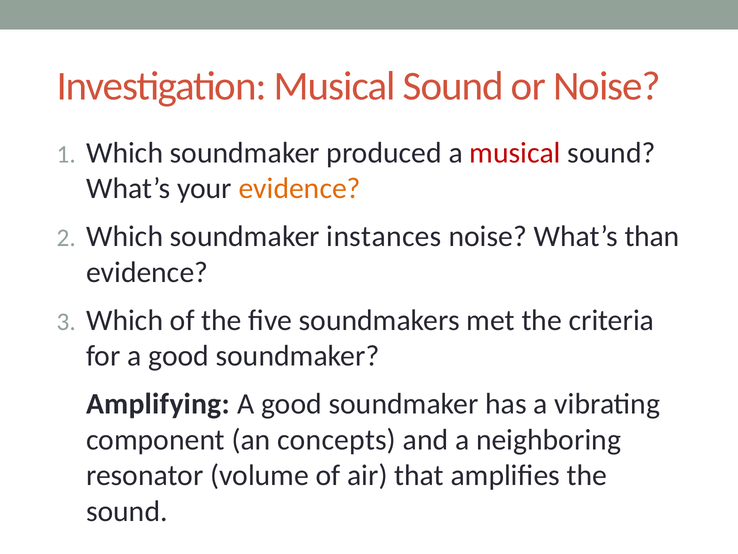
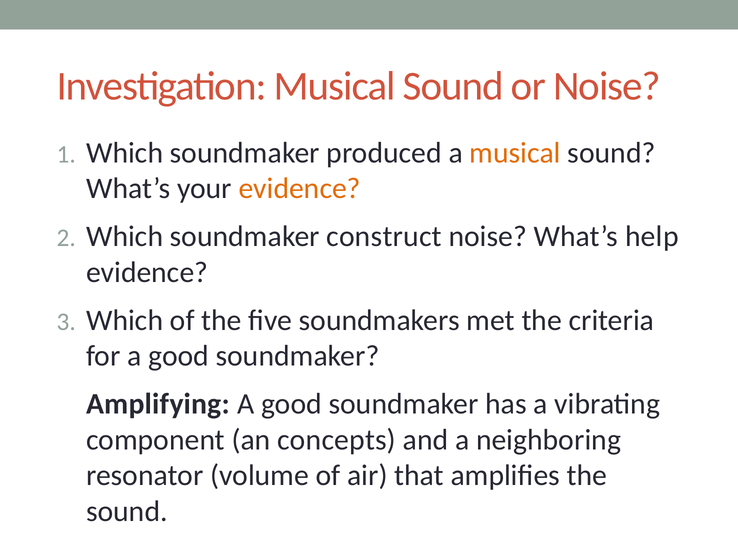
musical colour: red -> orange (515, 153)
instances: instances -> construct (384, 236)
than: than -> help (652, 236)
